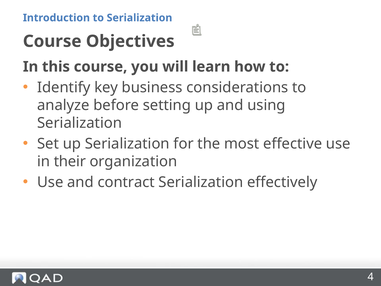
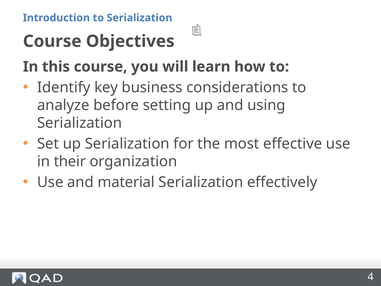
contract: contract -> material (126, 182)
